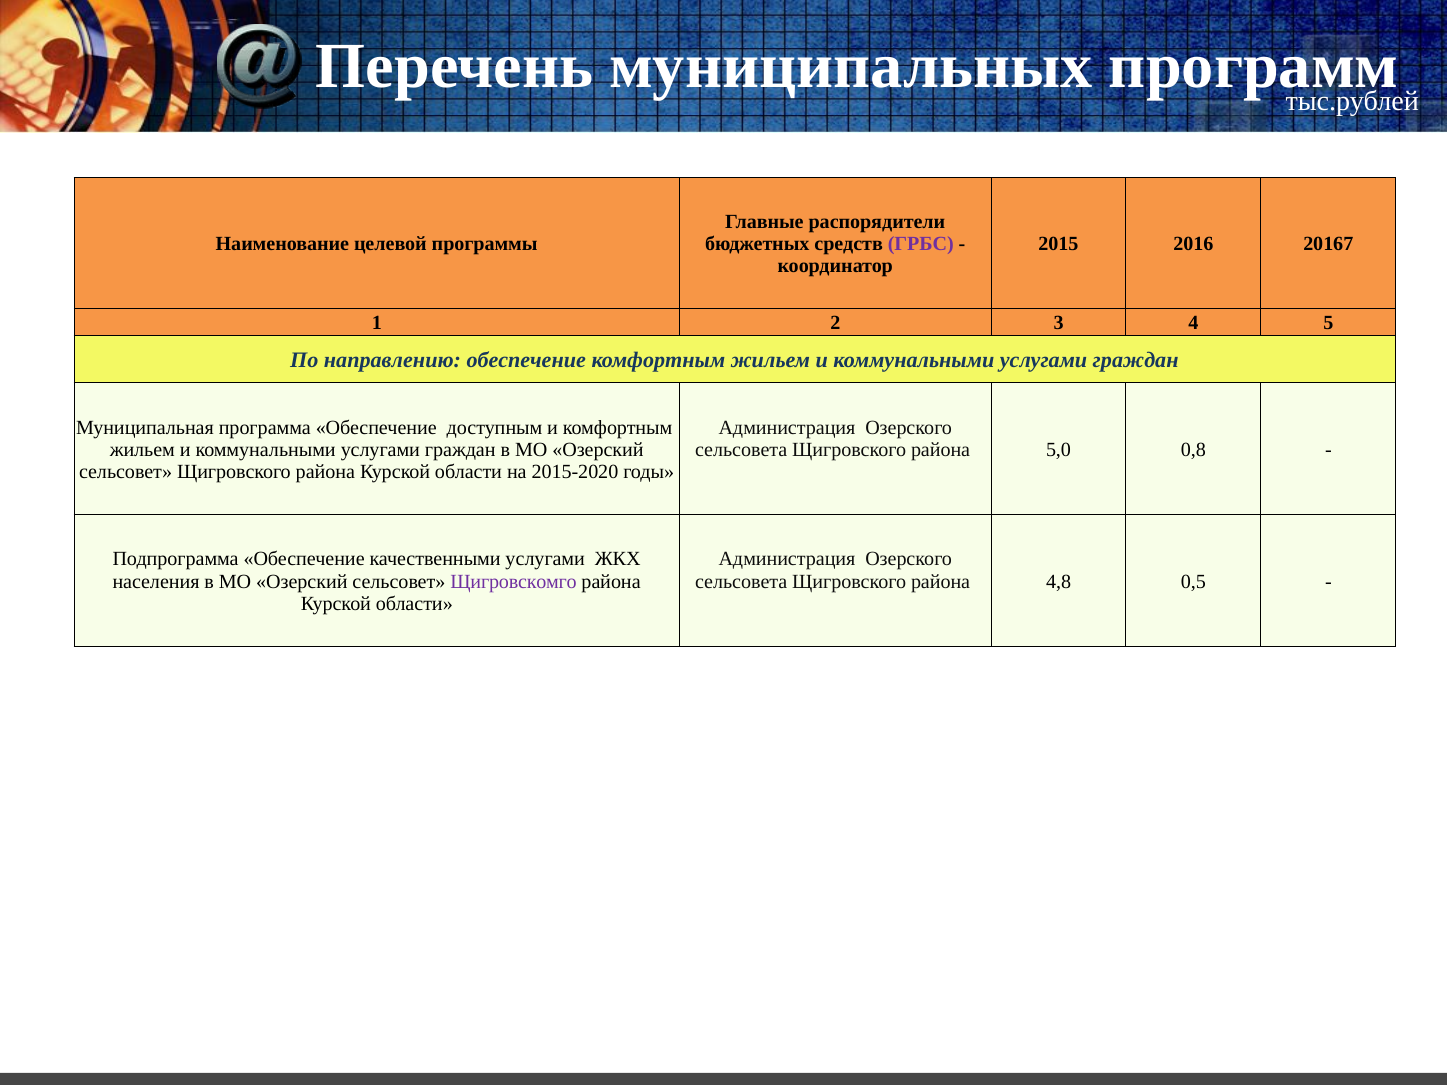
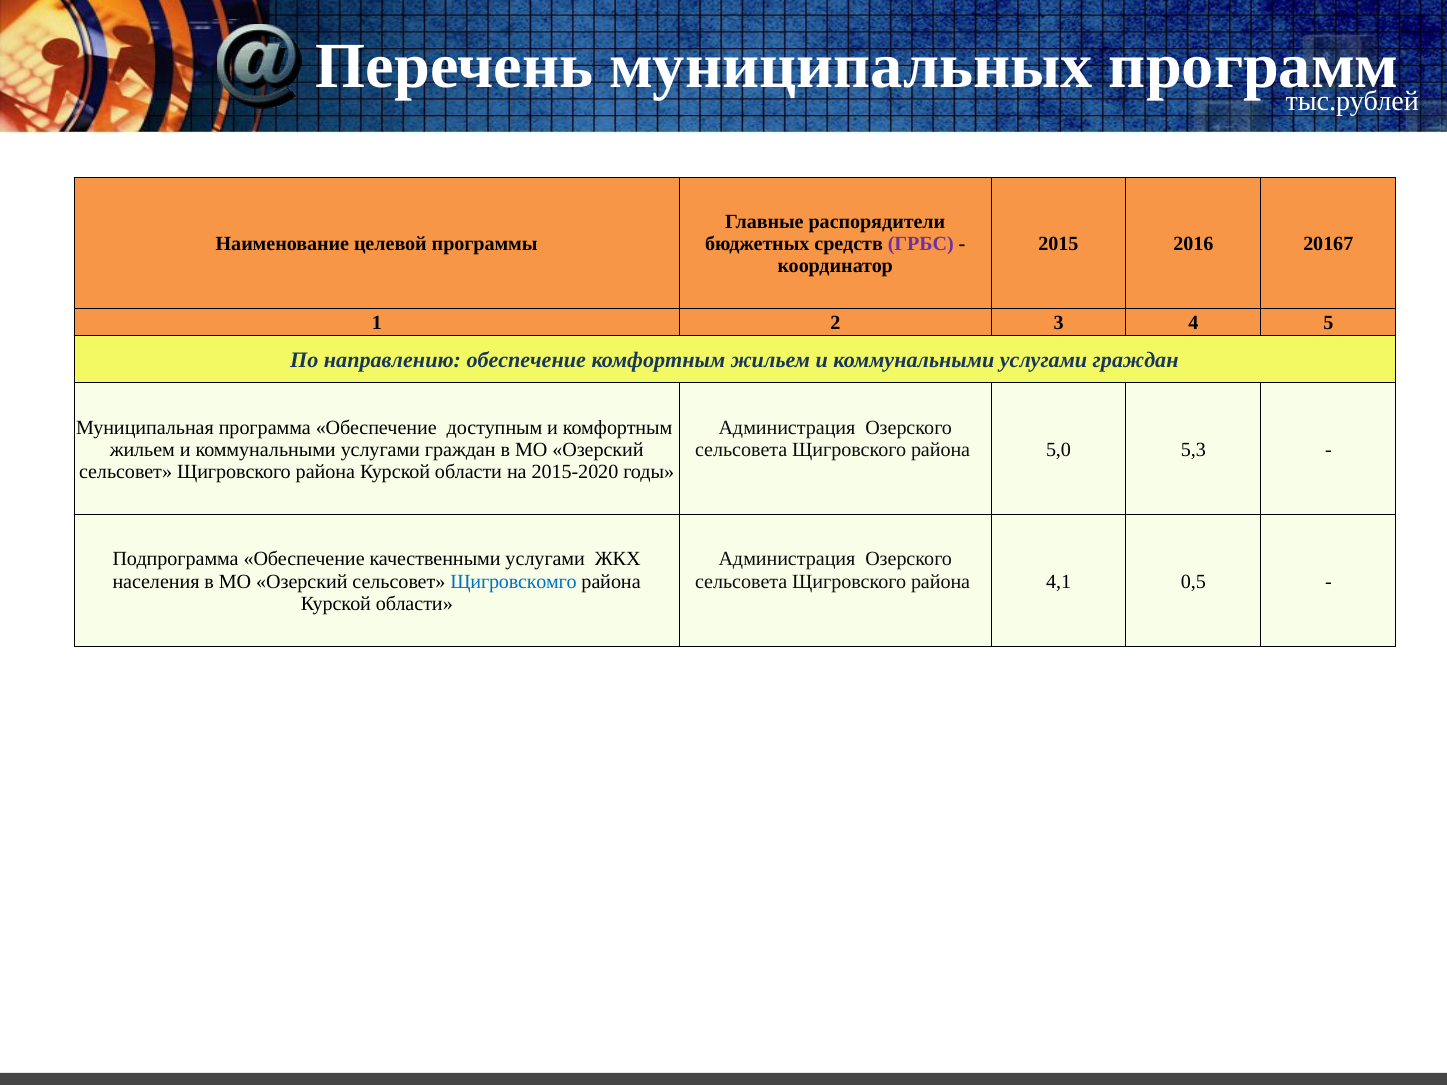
0,8: 0,8 -> 5,3 (1193, 450)
Щигровскомго colour: purple -> blue (514, 582)
4,8: 4,8 -> 4,1 (1059, 582)
